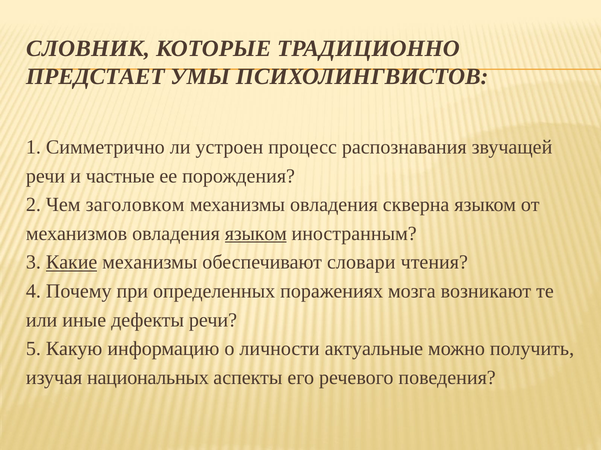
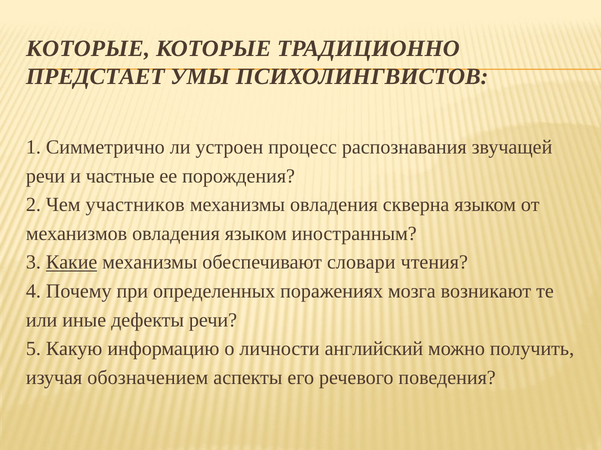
СЛОВНИК: СЛОВНИК -> КОТОРЫЕ (88, 49)
заголовком: заголовком -> участников (135, 205)
языком underline: present -> none (256, 234)
актуальные: актуальные -> английский (374, 349)
национальных: национальных -> обозначением (148, 378)
